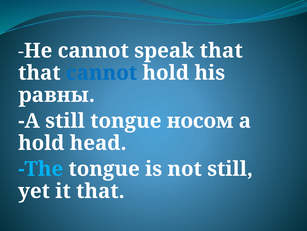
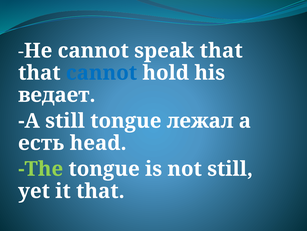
равны: равны -> ведает (57, 95)
носом: носом -> лежал (200, 121)
hold: hold -> есть (41, 143)
The colour: light blue -> light green (41, 168)
